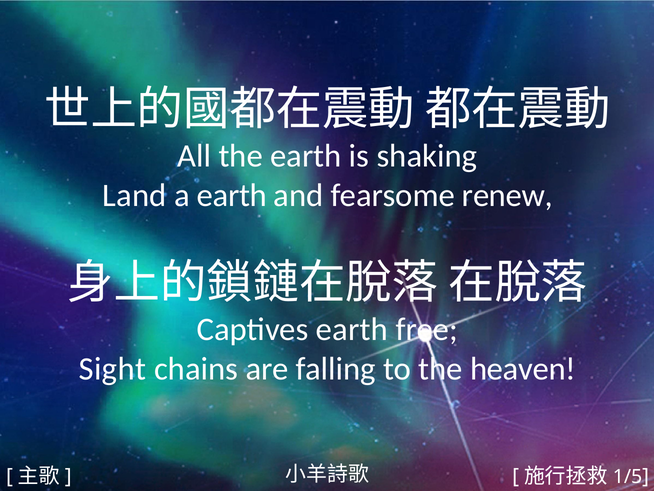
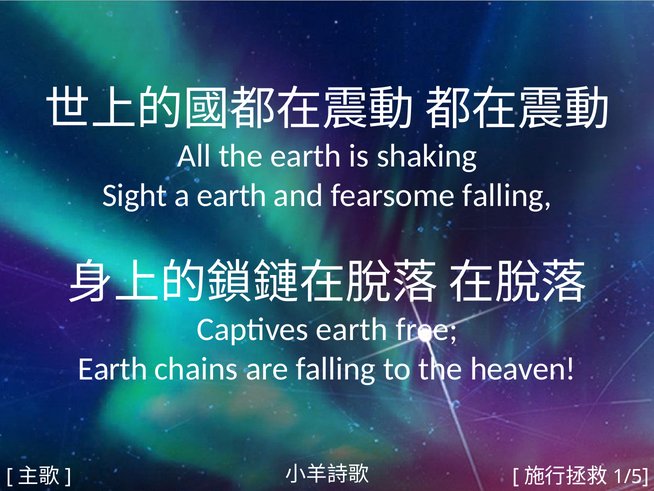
Land: Land -> Sight (135, 195)
fearsome renew: renew -> falling (507, 195)
Sight: Sight -> Earth (113, 369)
